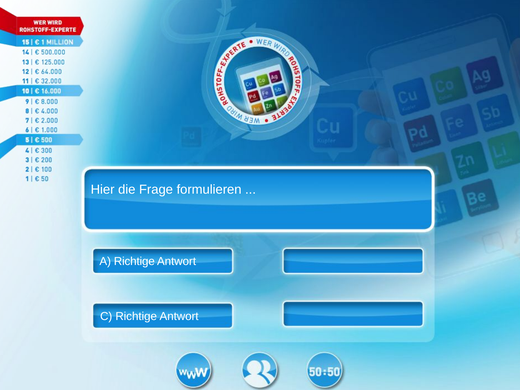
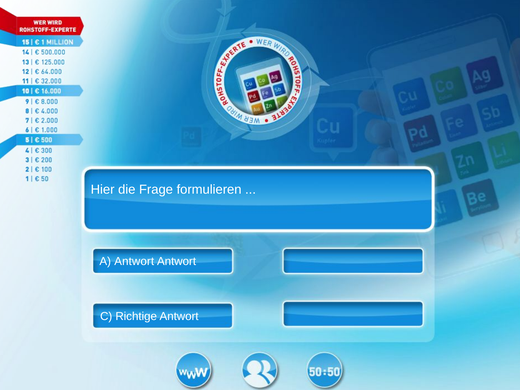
A Richtige: Richtige -> Antwort (134, 261)
